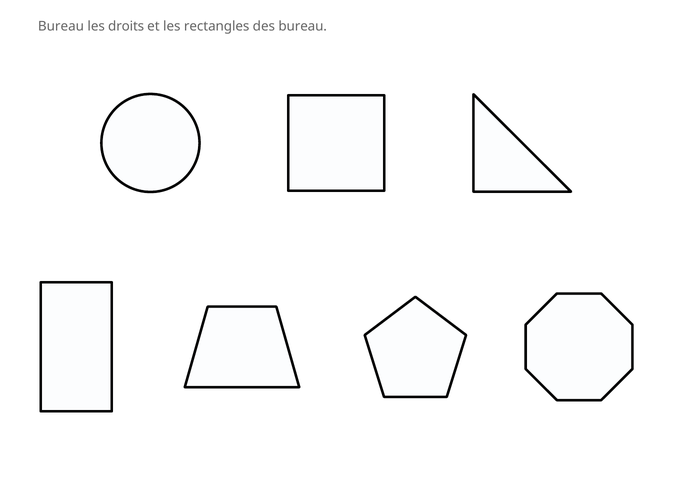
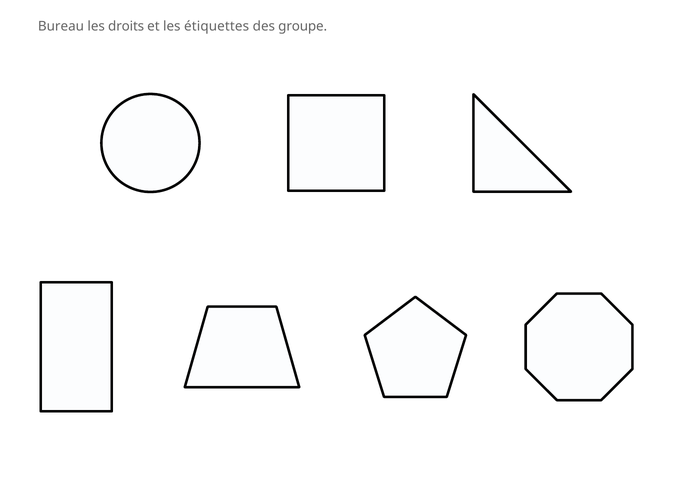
rectangles: rectangles -> étiquettes (217, 26)
des bureau: bureau -> groupe (303, 26)
